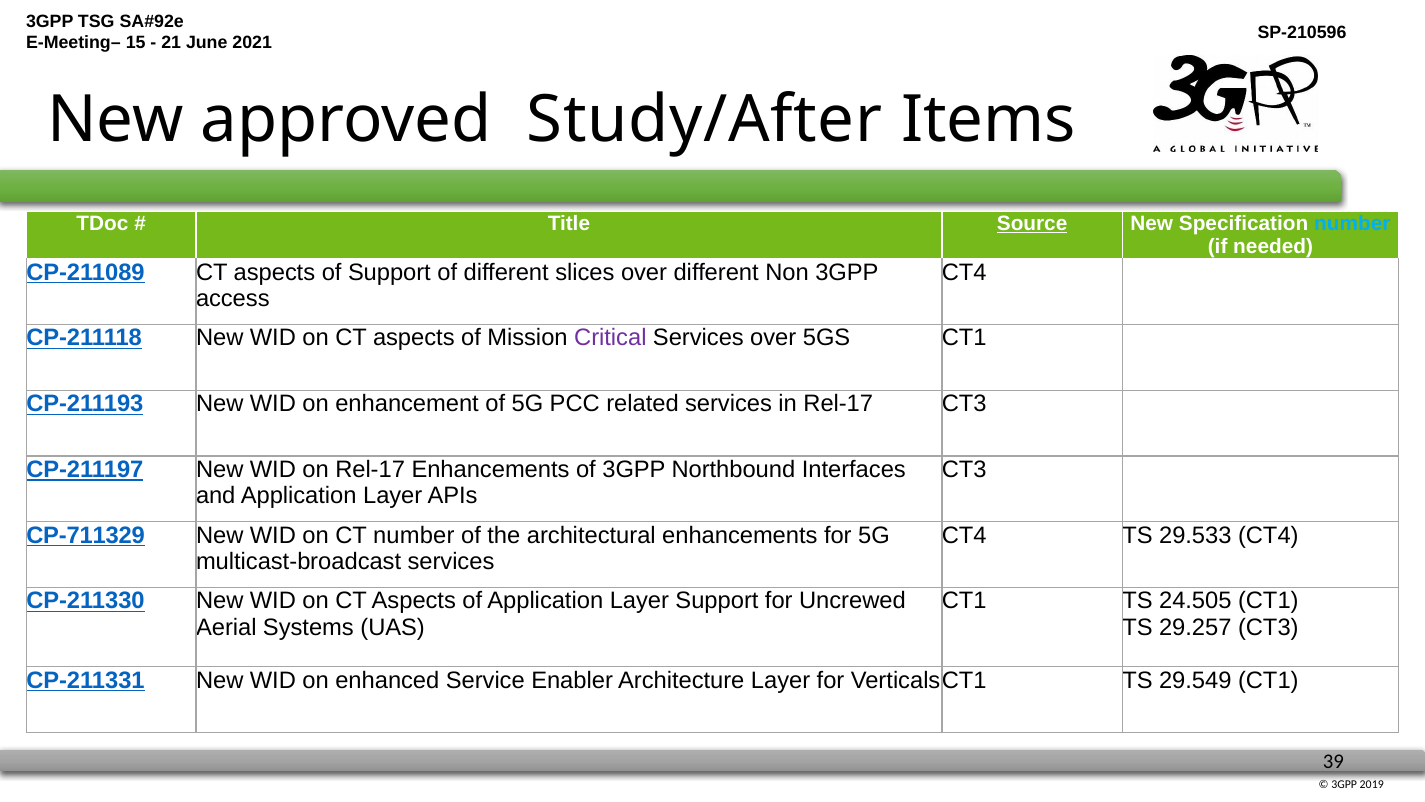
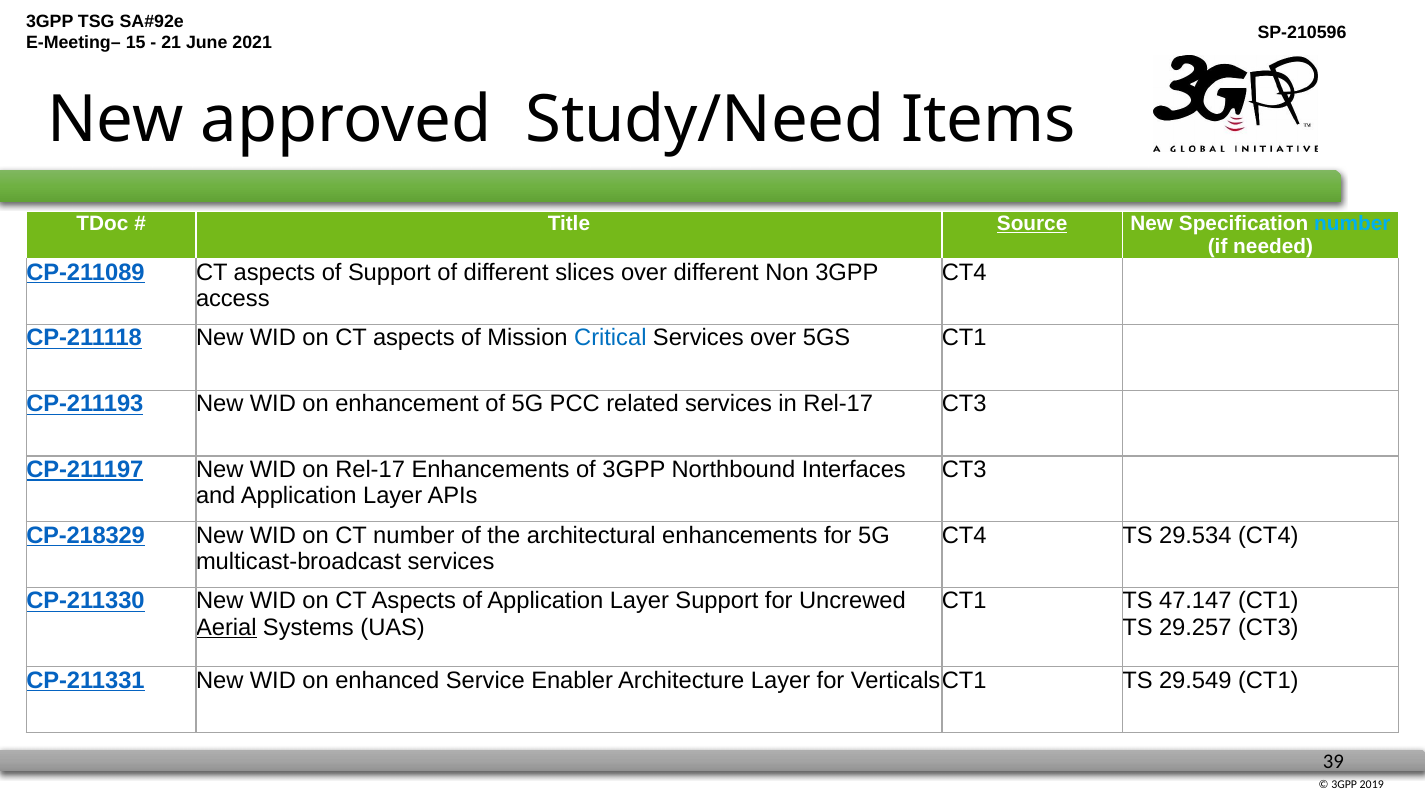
Study/After: Study/After -> Study/Need (705, 120)
Critical colour: purple -> blue (610, 338)
CP-711329: CP-711329 -> CP-218329 (86, 535)
29.533: 29.533 -> 29.534 (1195, 535)
24.505: 24.505 -> 47.147 (1195, 601)
Aerial underline: none -> present (226, 627)
